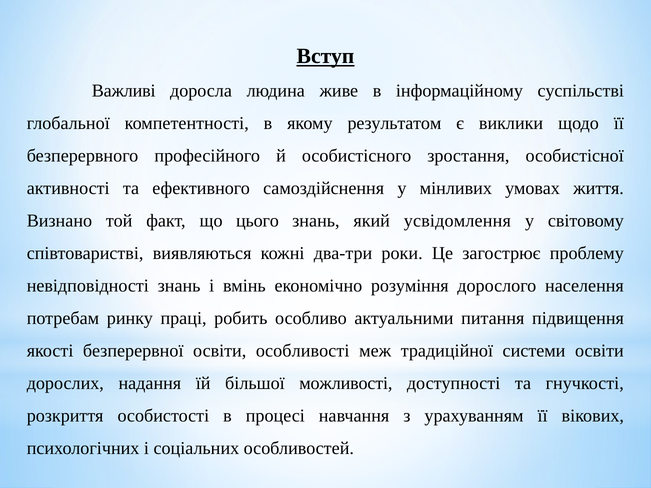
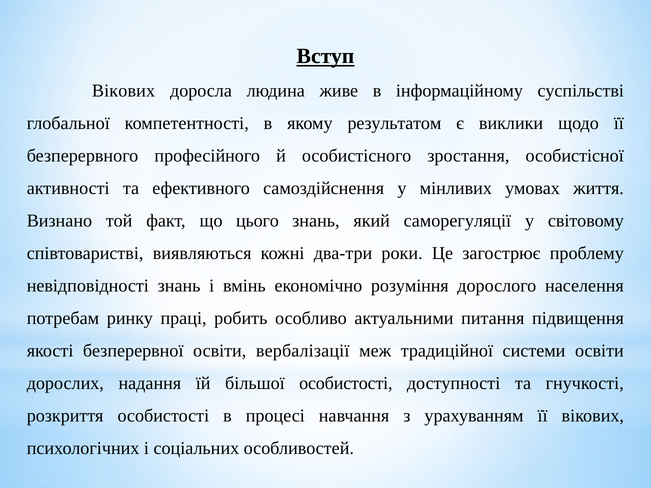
Важливі: Важливі -> Вікових (124, 91)
усвідомлення: усвідомлення -> саморегуляції (457, 221)
особливості: особливості -> вербалізації (303, 351)
більшої можливості: можливості -> особистості (346, 384)
